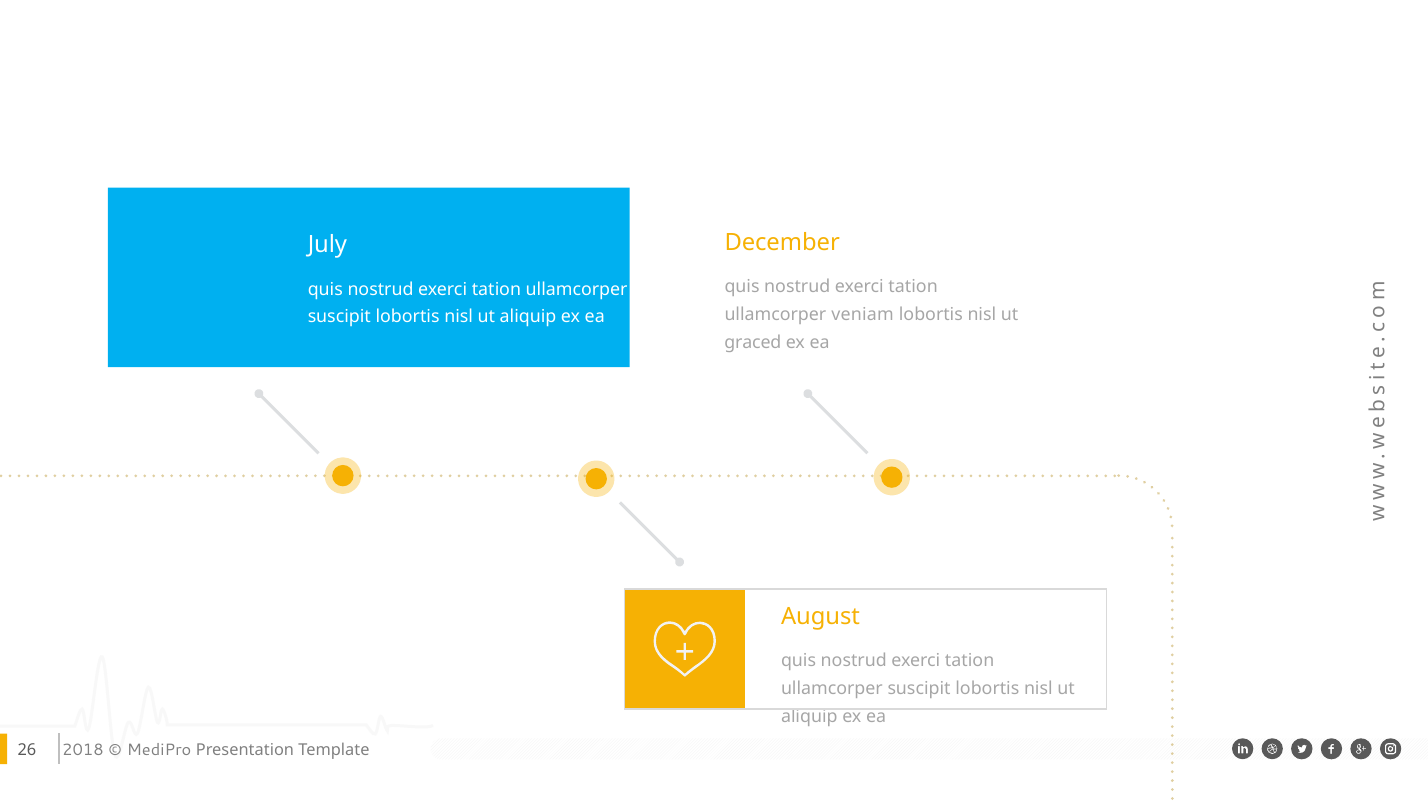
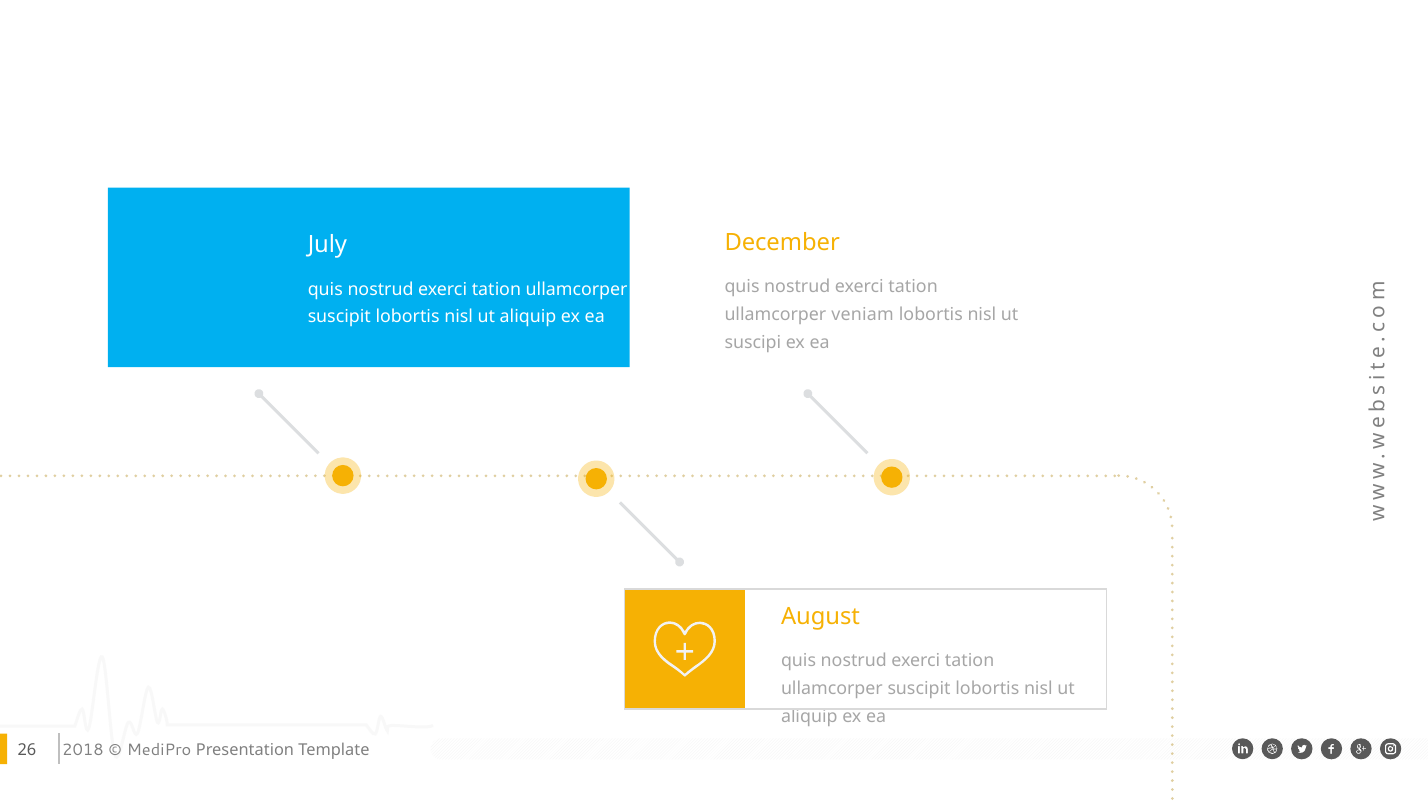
graced: graced -> suscipi (753, 343)
